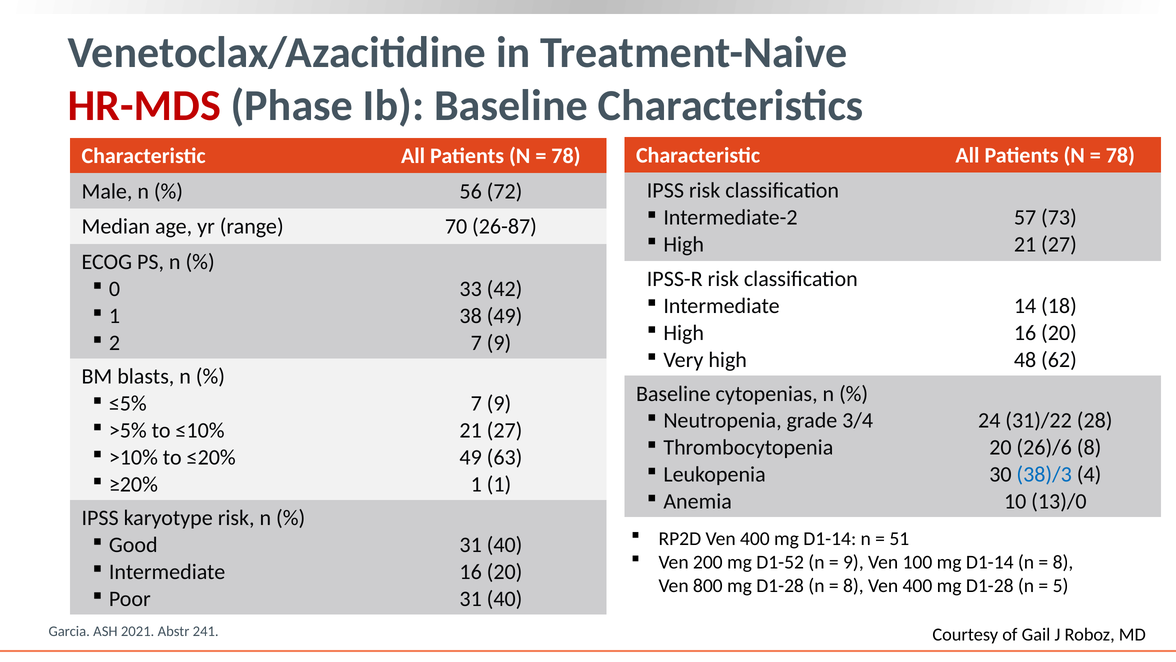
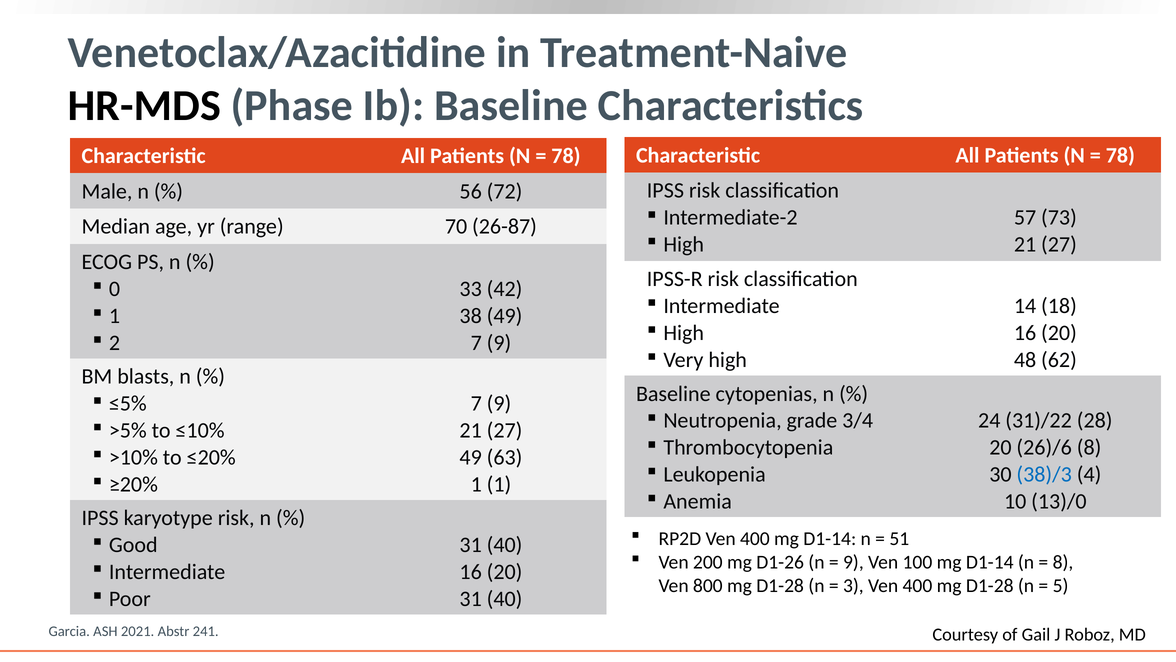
HR-MDS colour: red -> black (144, 106)
D1-52: D1-52 -> D1-26 (780, 562)
8: 8 -> 3 (853, 585)
